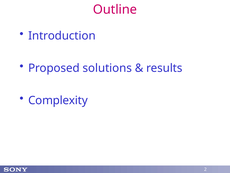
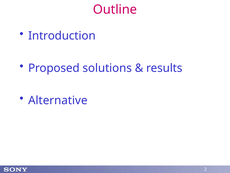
Complexity: Complexity -> Alternative (58, 100)
